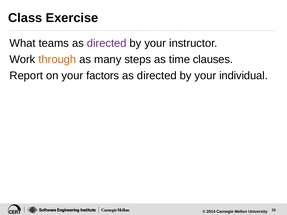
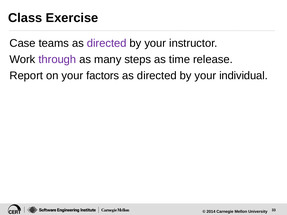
What: What -> Case (23, 43)
through colour: orange -> purple (57, 60)
clauses: clauses -> release (213, 60)
